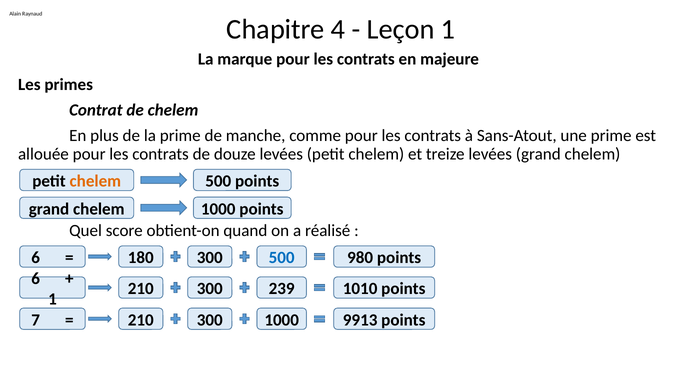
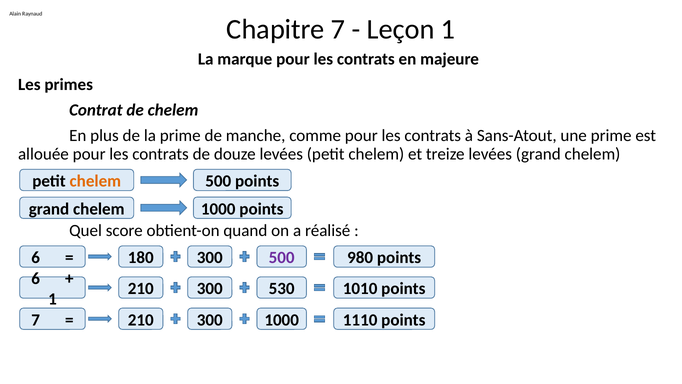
4: 4 -> 7 (338, 29)
500 colour: blue -> purple (282, 257)
239: 239 -> 530 (282, 288)
9913: 9913 -> 1110 (360, 320)
